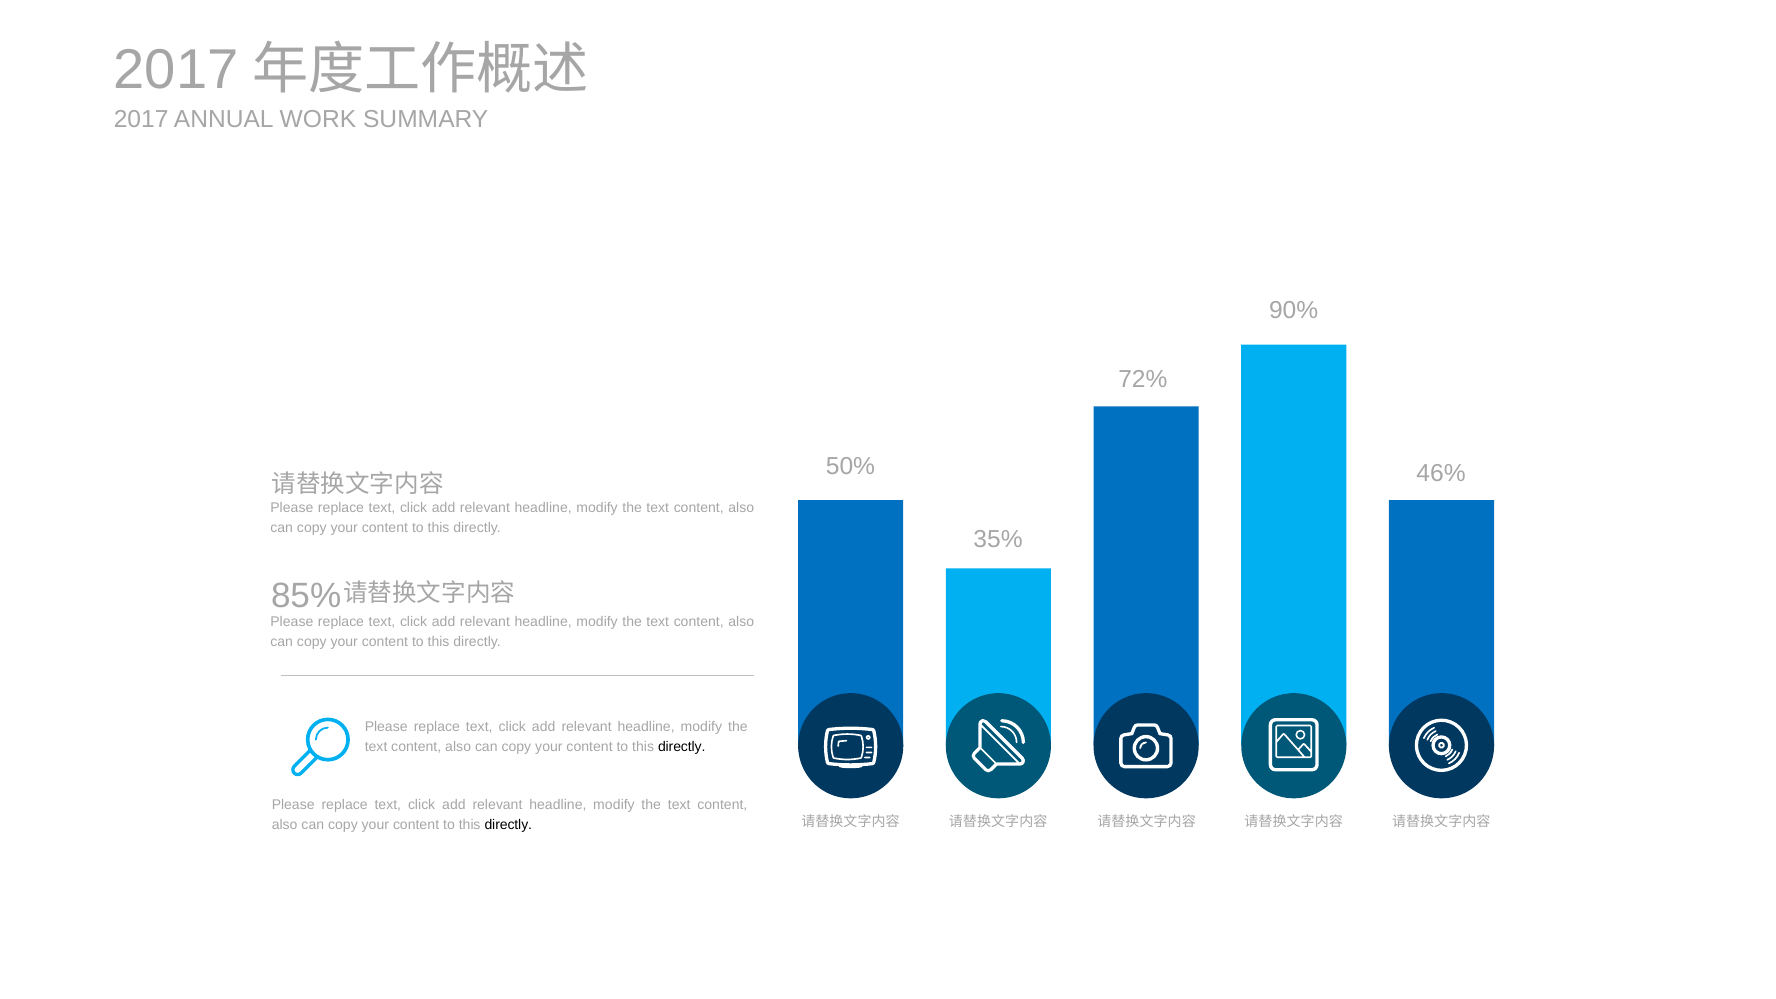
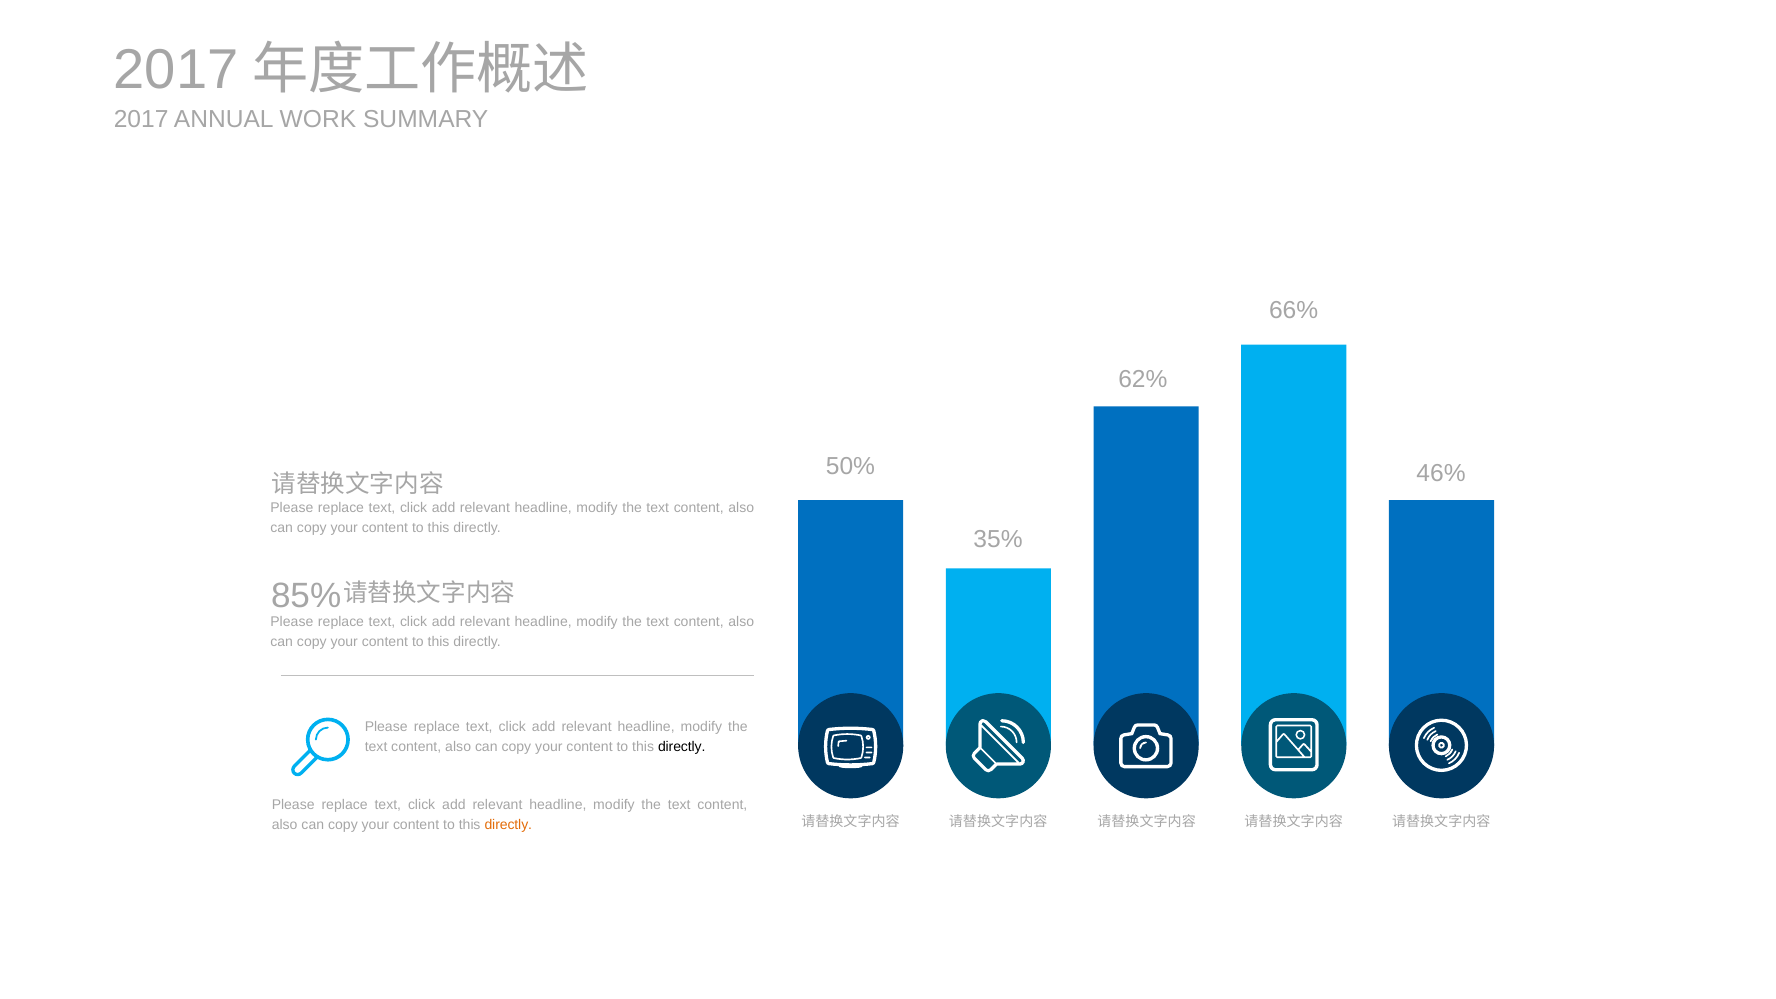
90%: 90% -> 66% (1294, 310)
72%: 72% -> 62% (1143, 380)
directly colour: black -> orange (508, 825)
